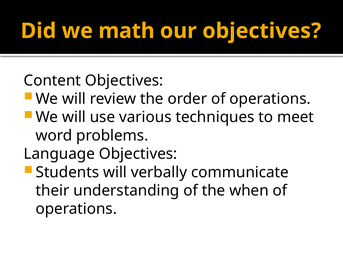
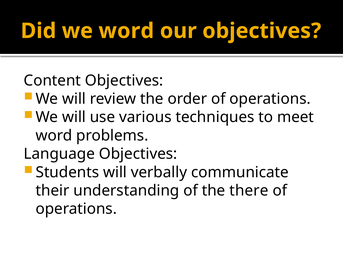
we math: math -> word (126, 31)
when: when -> there (249, 190)
